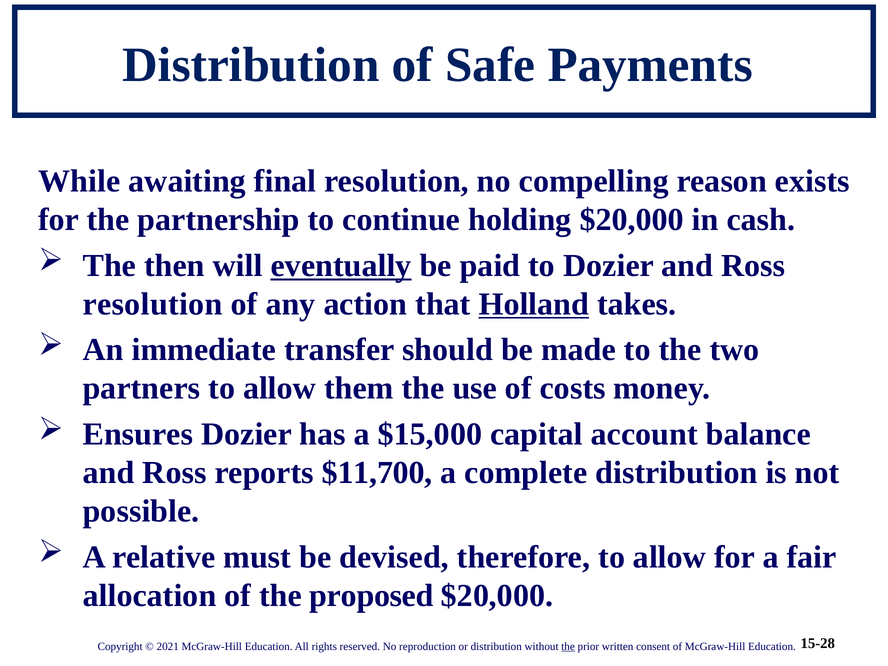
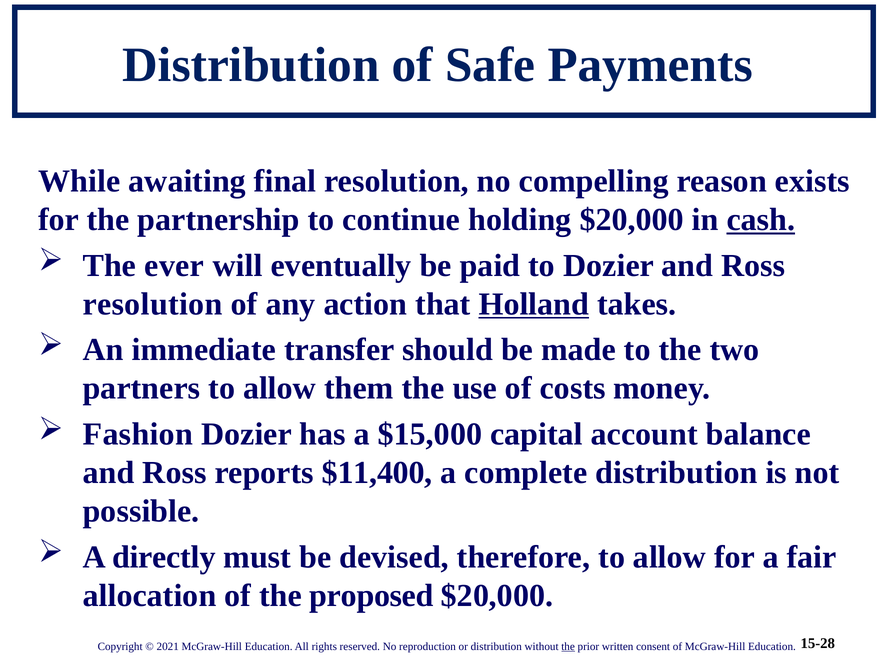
cash underline: none -> present (761, 220)
then: then -> ever (174, 266)
eventually underline: present -> none (341, 266)
Ensures: Ensures -> Fashion (138, 434)
$11,700: $11,700 -> $11,400 (377, 473)
relative: relative -> directly (164, 557)
